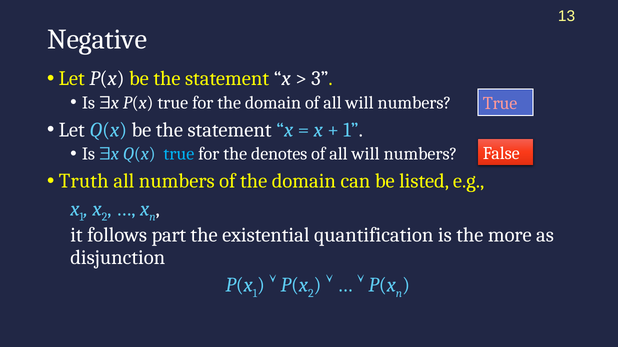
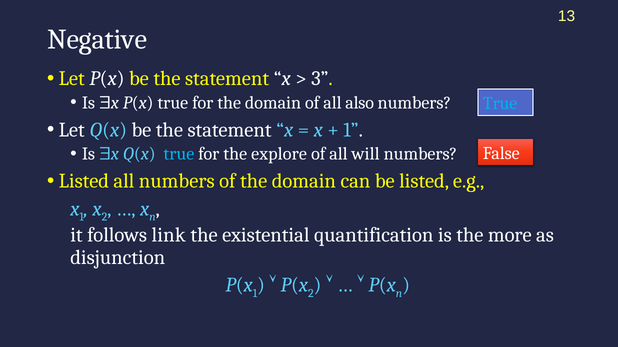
domain of all will: will -> also (360, 103)
True colour: pink -> light blue (500, 104)
denotes: denotes -> explore (279, 154)
Truth: Truth -> Listed (84, 182)
part: part -> link (169, 236)
